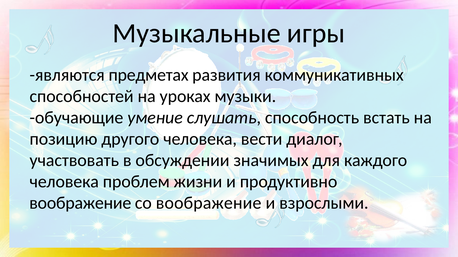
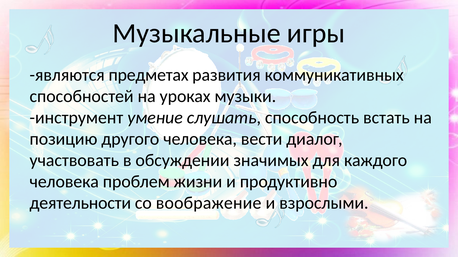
обучающие: обучающие -> инструмент (76, 118)
воображение: воображение -> деятельности (80, 203)
